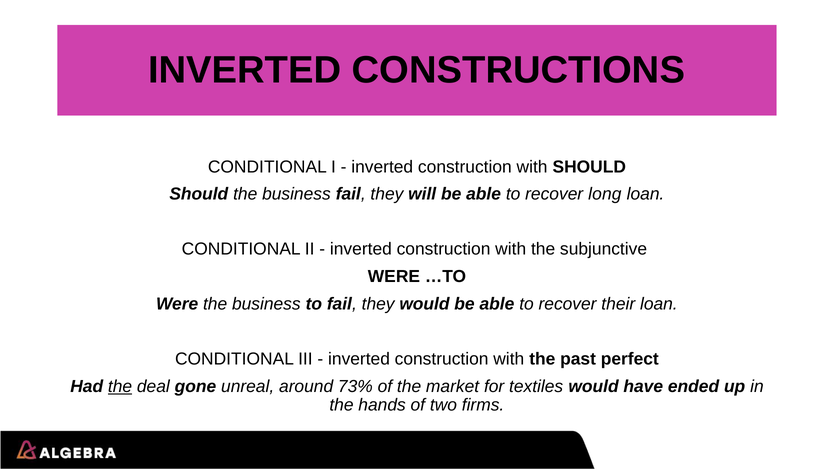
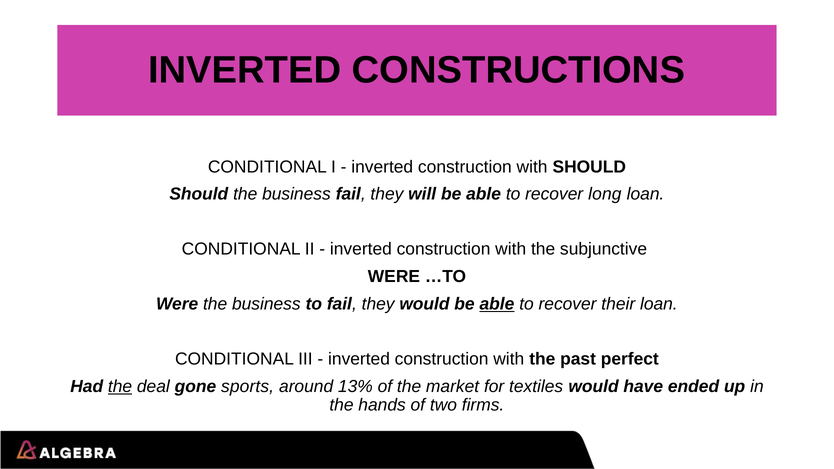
able underline: none -> present (497, 304)
unreal: unreal -> sports (248, 387)
73%: 73% -> 13% (355, 387)
